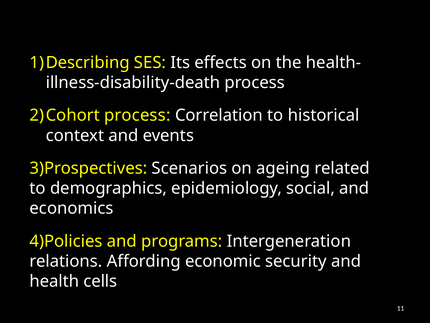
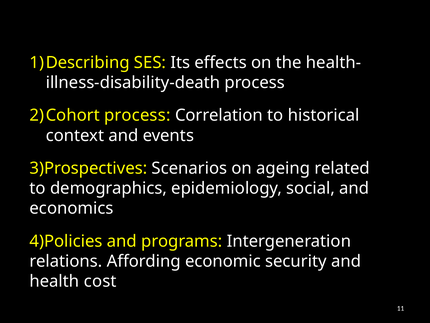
cells: cells -> cost (100, 281)
